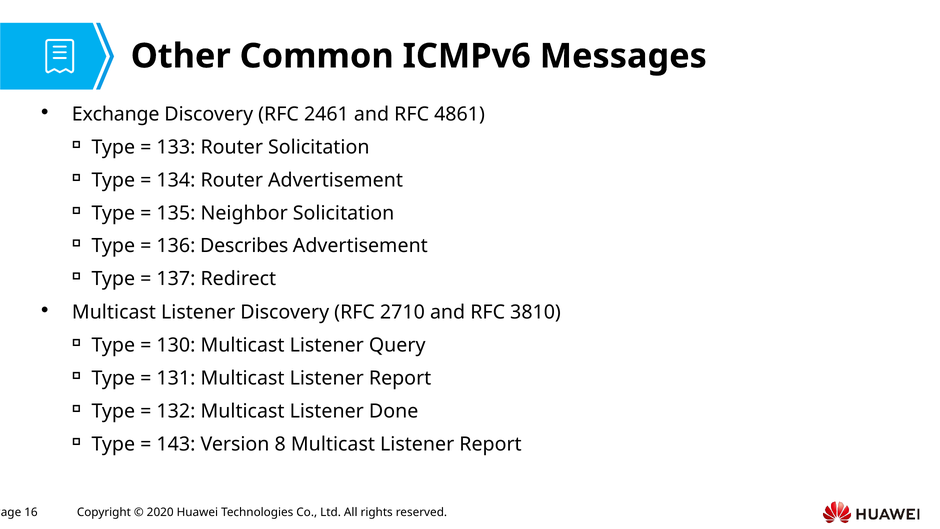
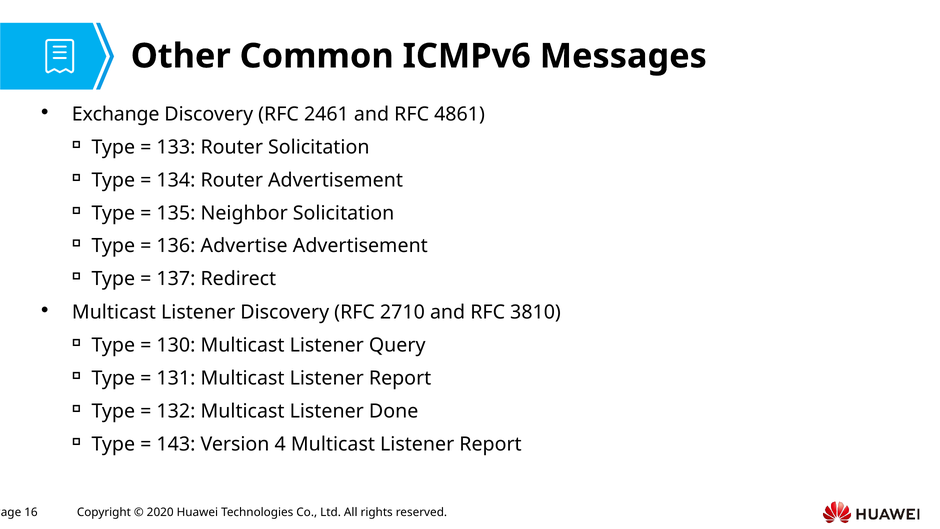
Describes: Describes -> Advertise (244, 246)
8: 8 -> 4 (280, 444)
